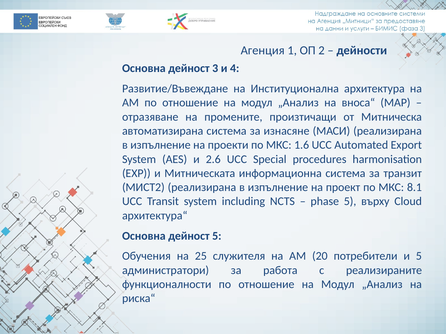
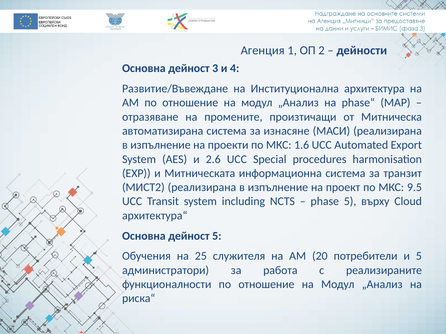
вноса“: вноса“ -> phase“ (358, 103)
8.1: 8.1 -> 9.5 (414, 188)
